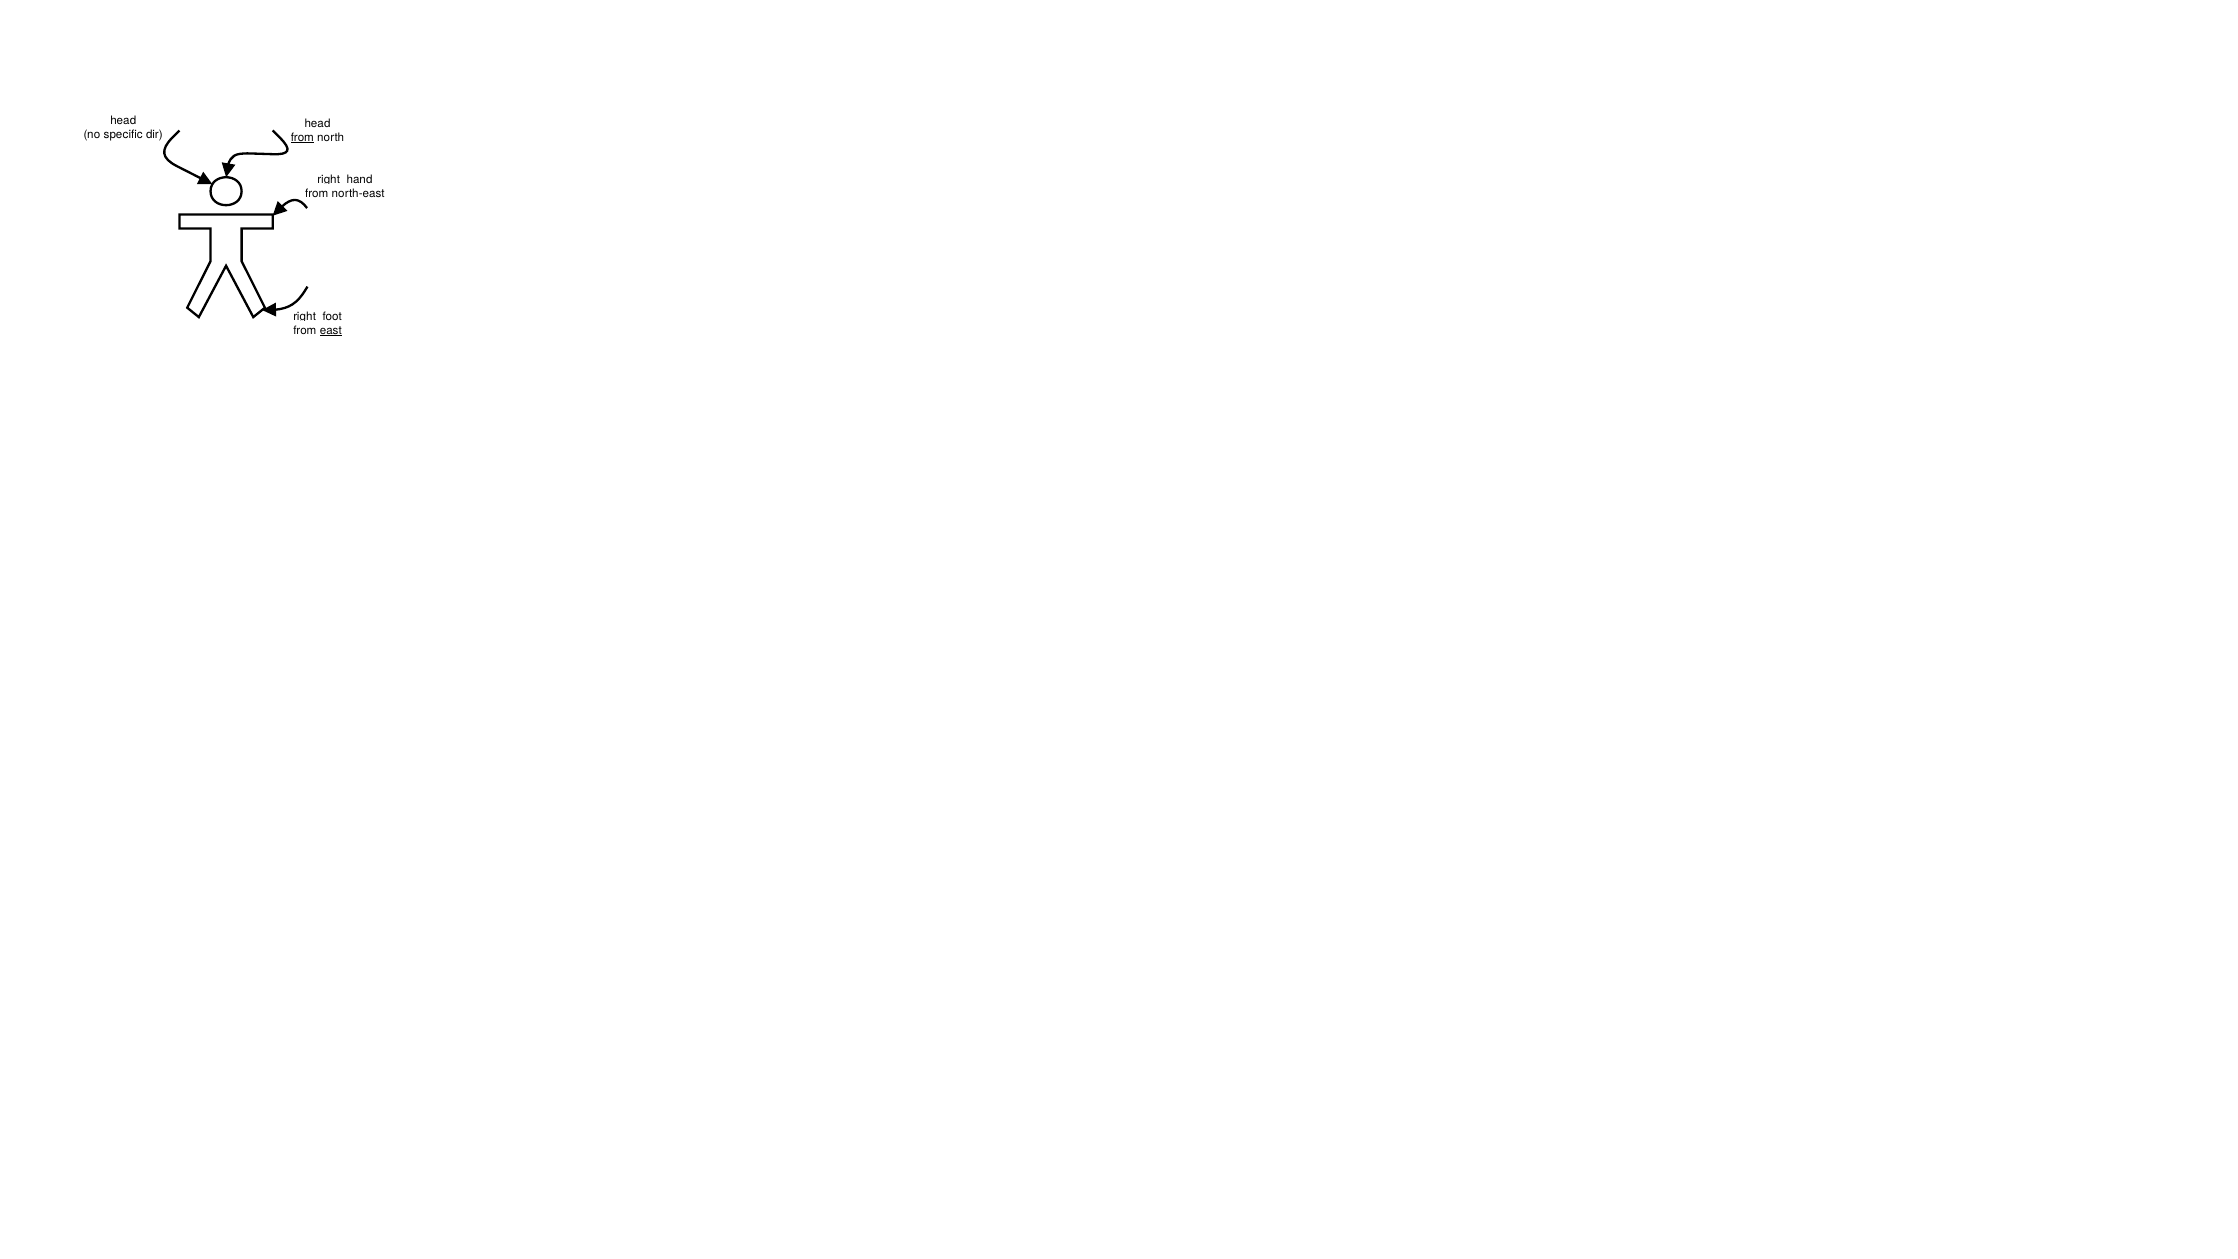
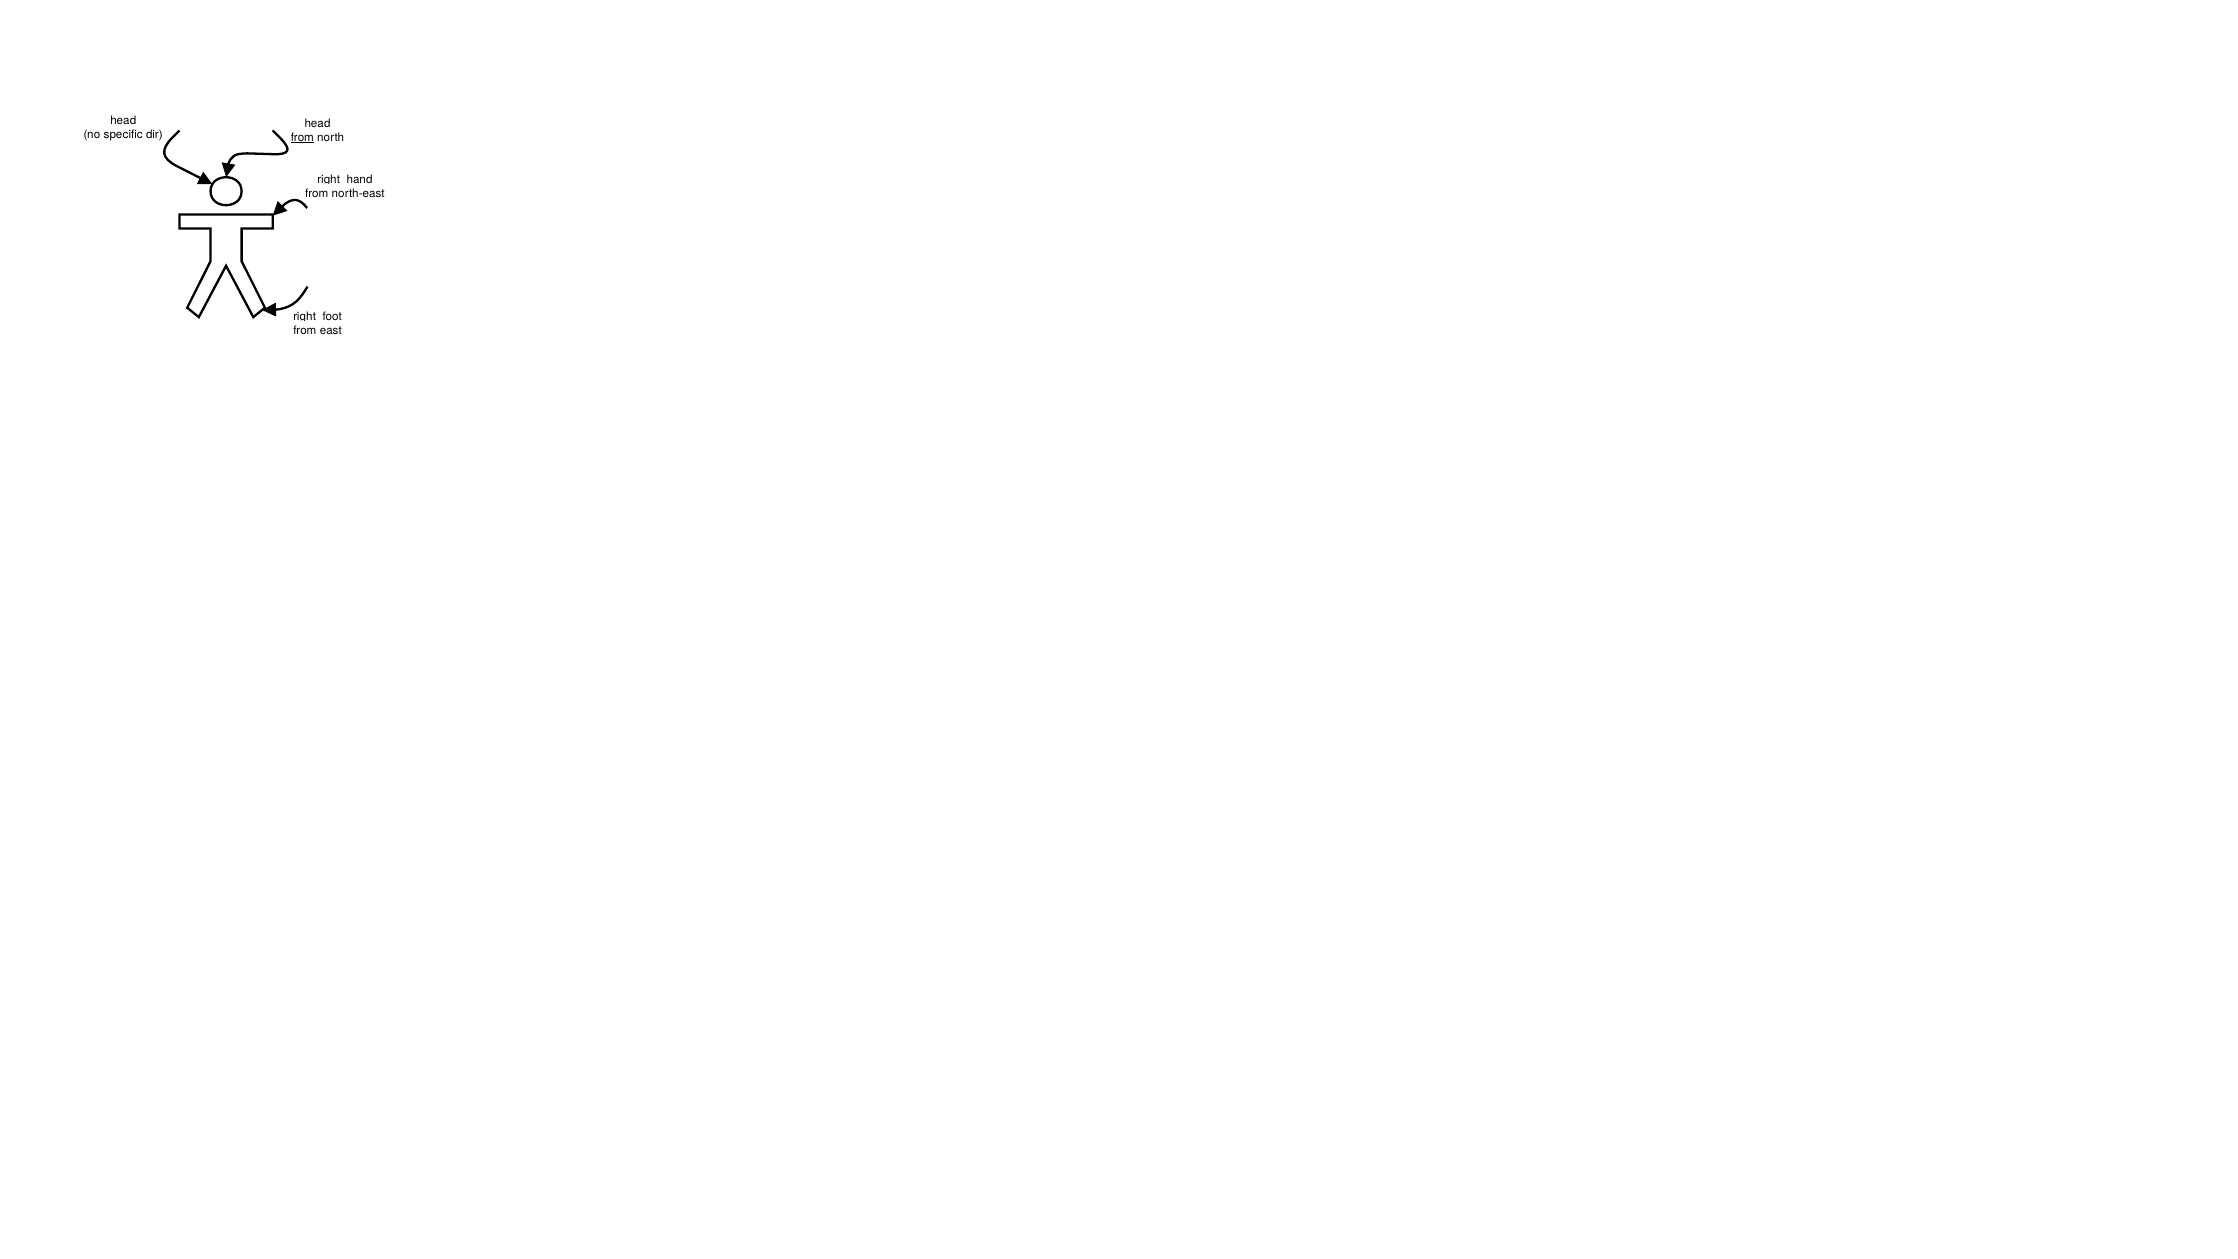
east underline: present -> none (331, 330)
